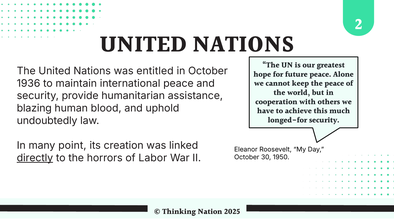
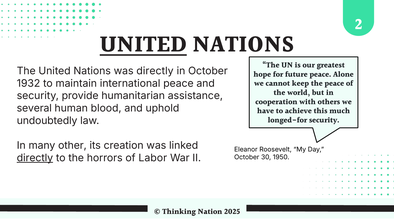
UNITED underline: none -> present (143, 45)
was entitled: entitled -> directly (155, 71)
1936: 1936 -> 1932 (29, 84)
blazing: blazing -> several (34, 109)
point: point -> other (72, 146)
